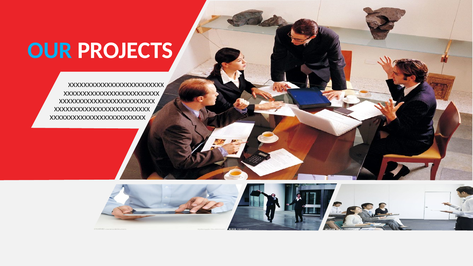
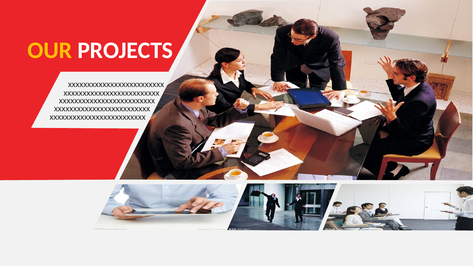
OUR colour: light blue -> yellow (50, 50)
